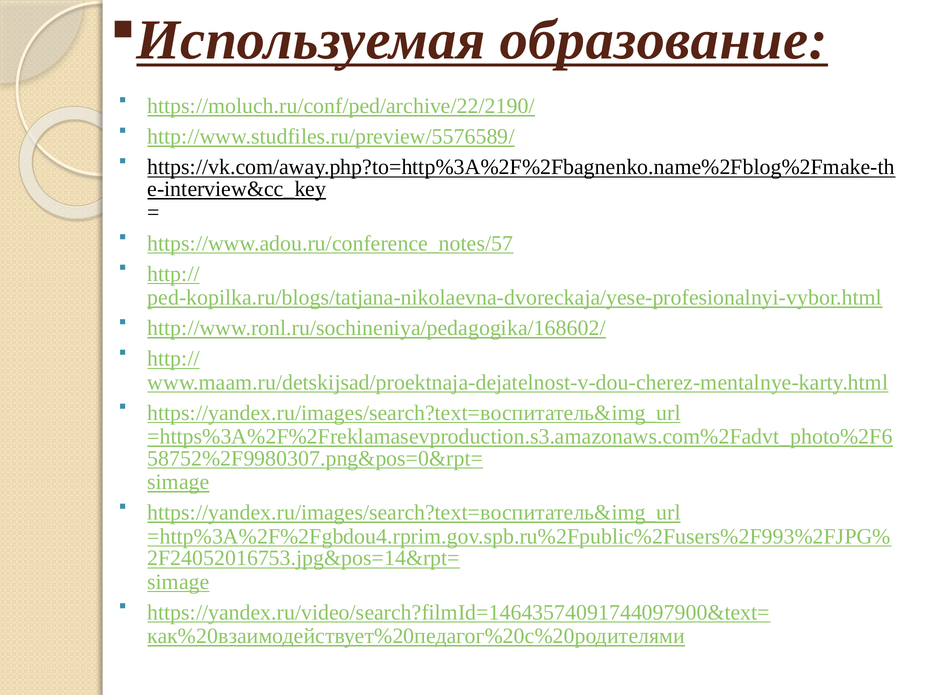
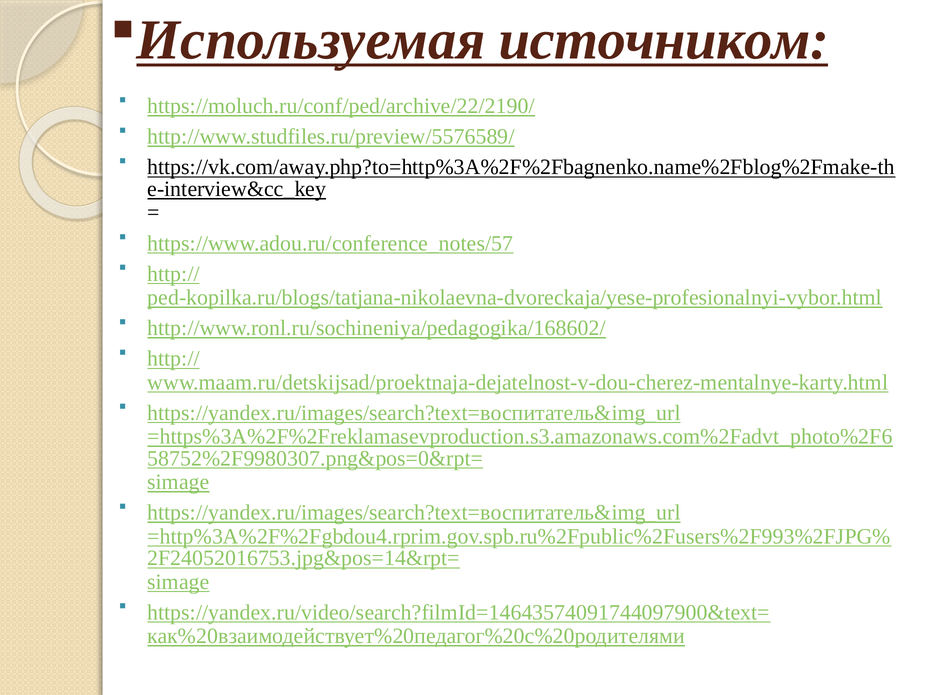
образование: образование -> источником (664, 40)
